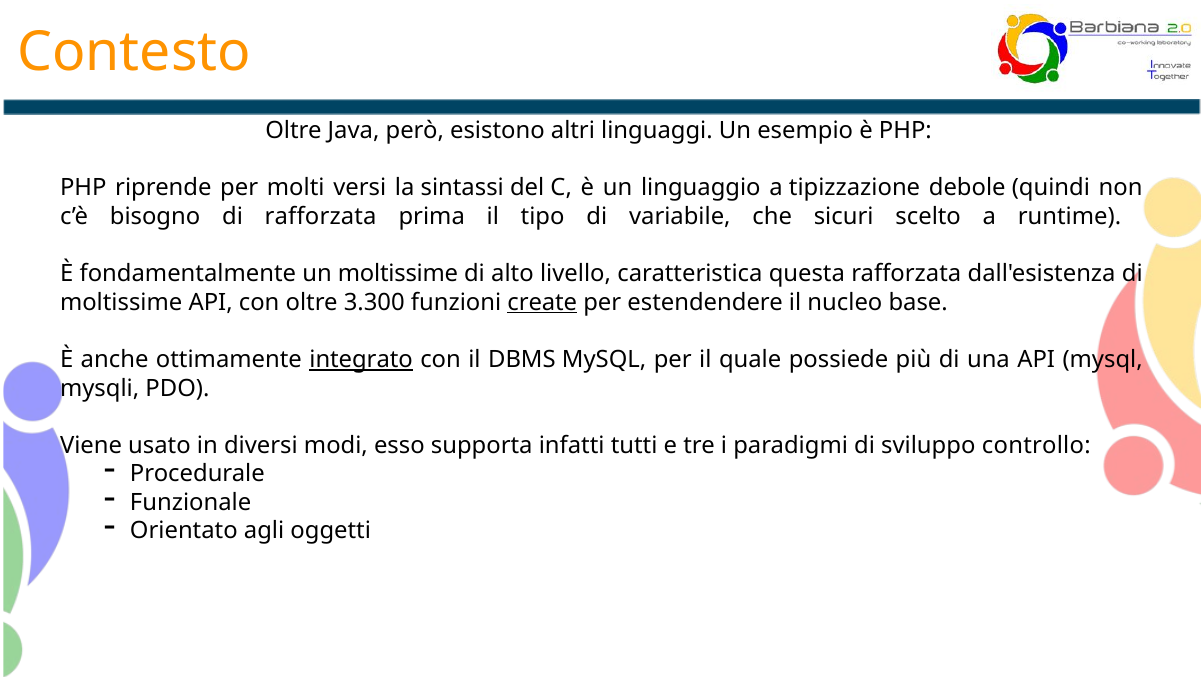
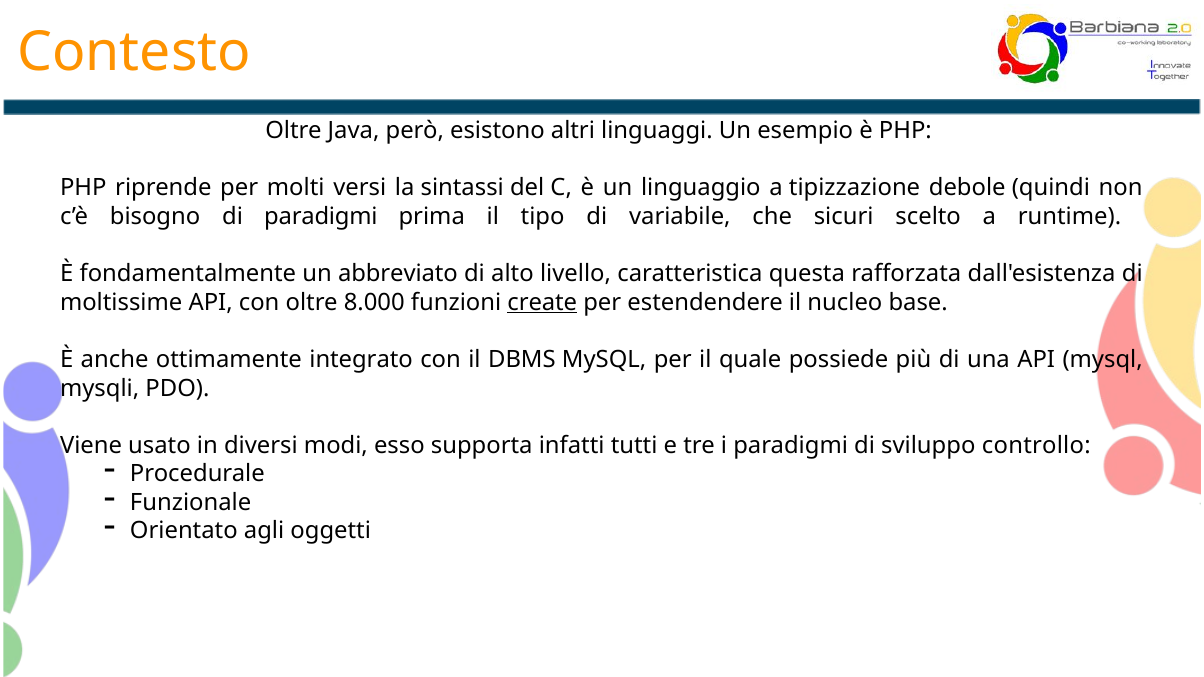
di rafforzata: rafforzata -> paradigmi (321, 217)
un moltissime: moltissime -> abbreviato (398, 274)
3.300: 3.300 -> 8.000 (374, 302)
integrato underline: present -> none (361, 360)
